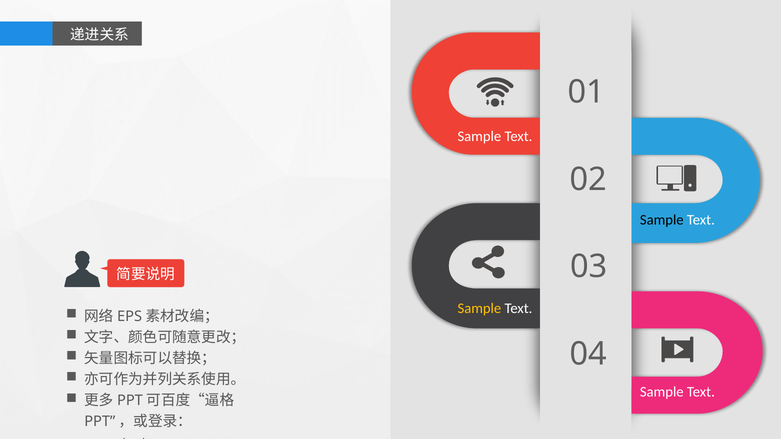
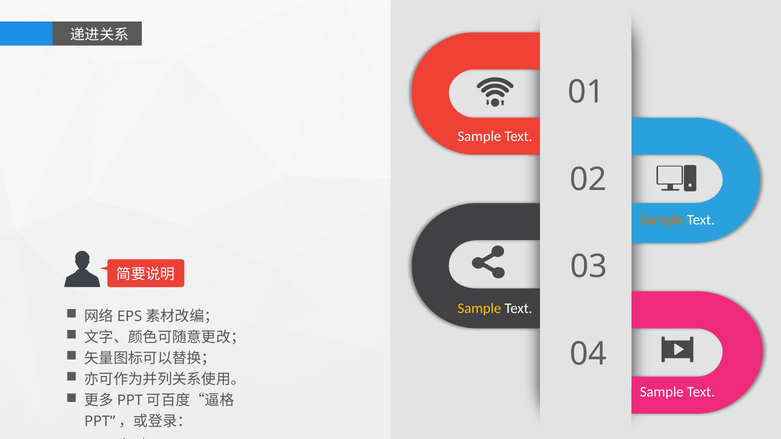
Sample colour: black -> orange (662, 220)
